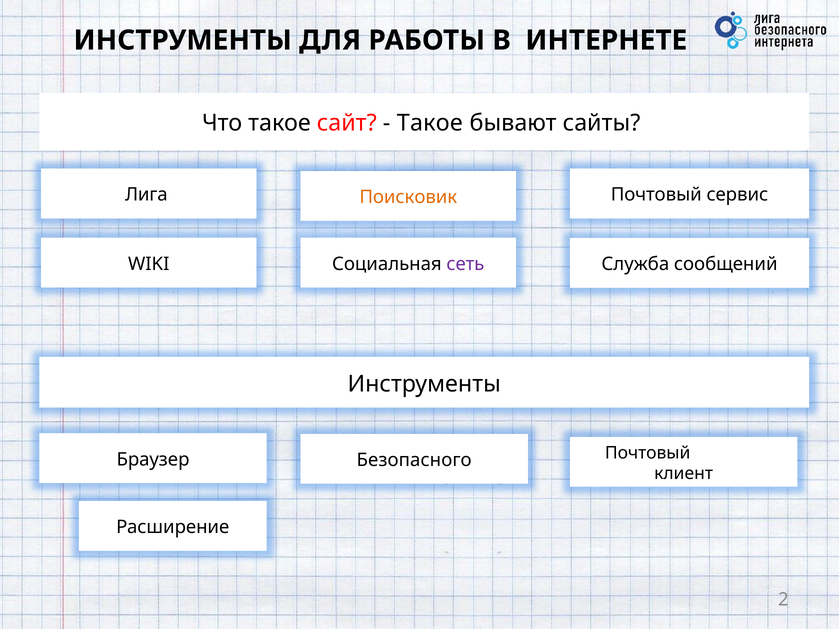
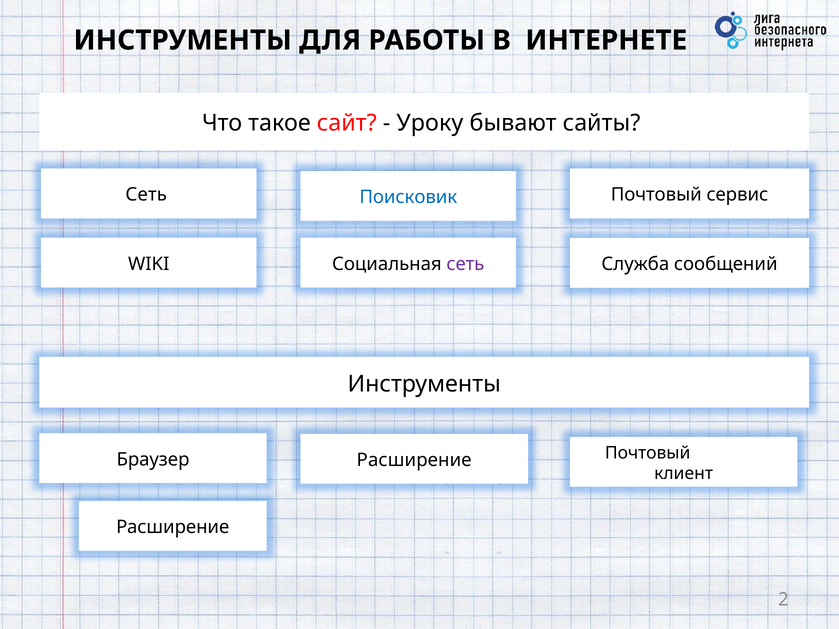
Такое: Такое -> Уроку (430, 123)
Лига: Лига -> Сеть (146, 195)
Поисковик colour: orange -> blue (408, 197)
Безопасного: Безопасного -> Расширение (414, 460)
